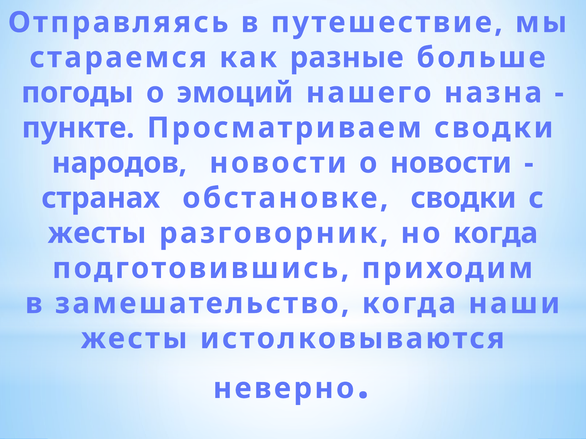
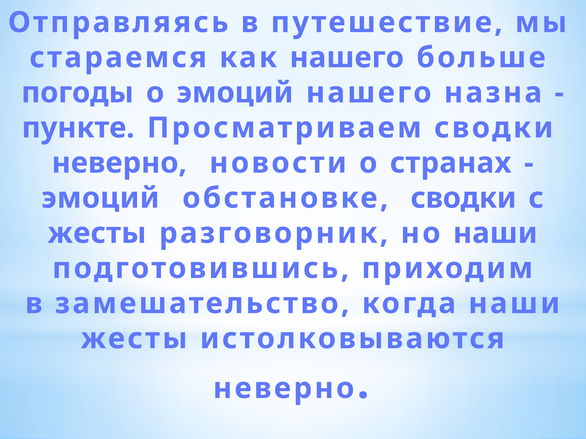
как разные: разные -> нашего (347, 58)
народов: народов -> неверно (119, 163)
о новости: новости -> странах (451, 163)
странах: странах -> эмоций (100, 198)
но когда: когда -> наши (495, 233)
